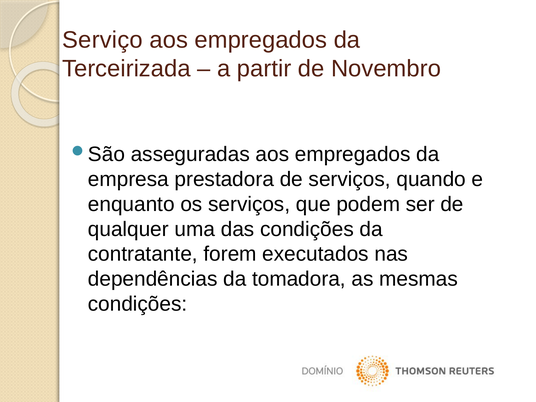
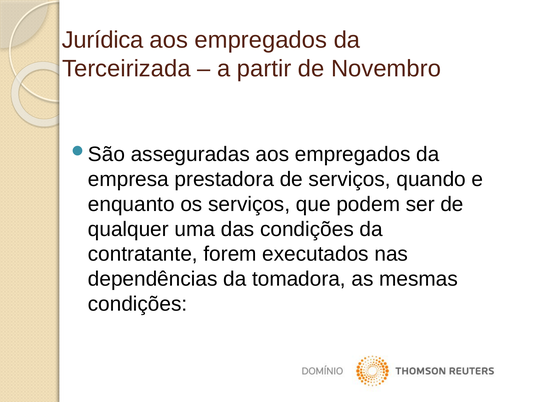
Serviço: Serviço -> Jurídica (103, 40)
